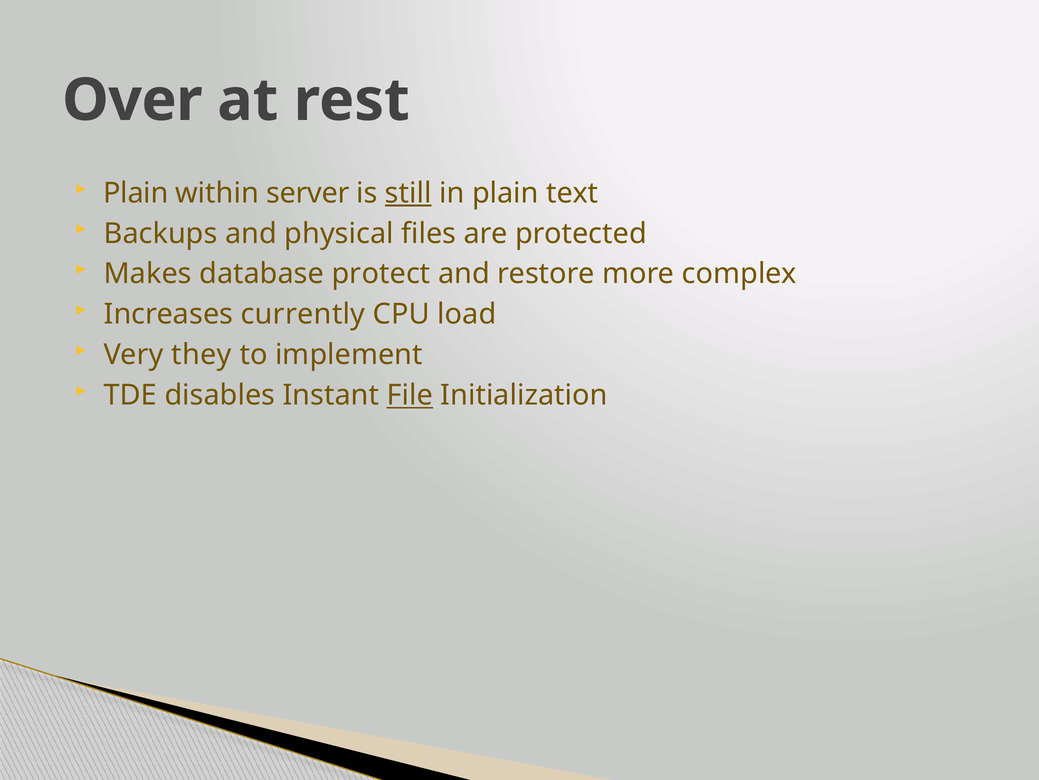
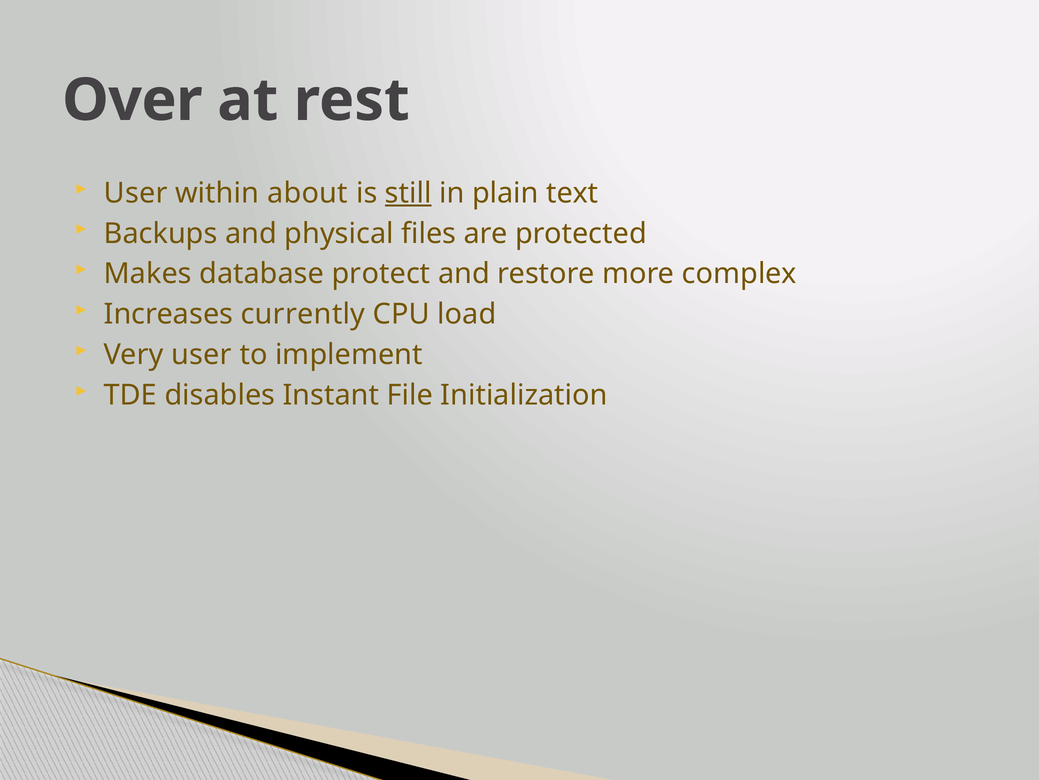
Plain: Plain -> User (136, 193)
server: server -> about (307, 193)
Very they: they -> user (201, 354)
File underline: present -> none (410, 395)
